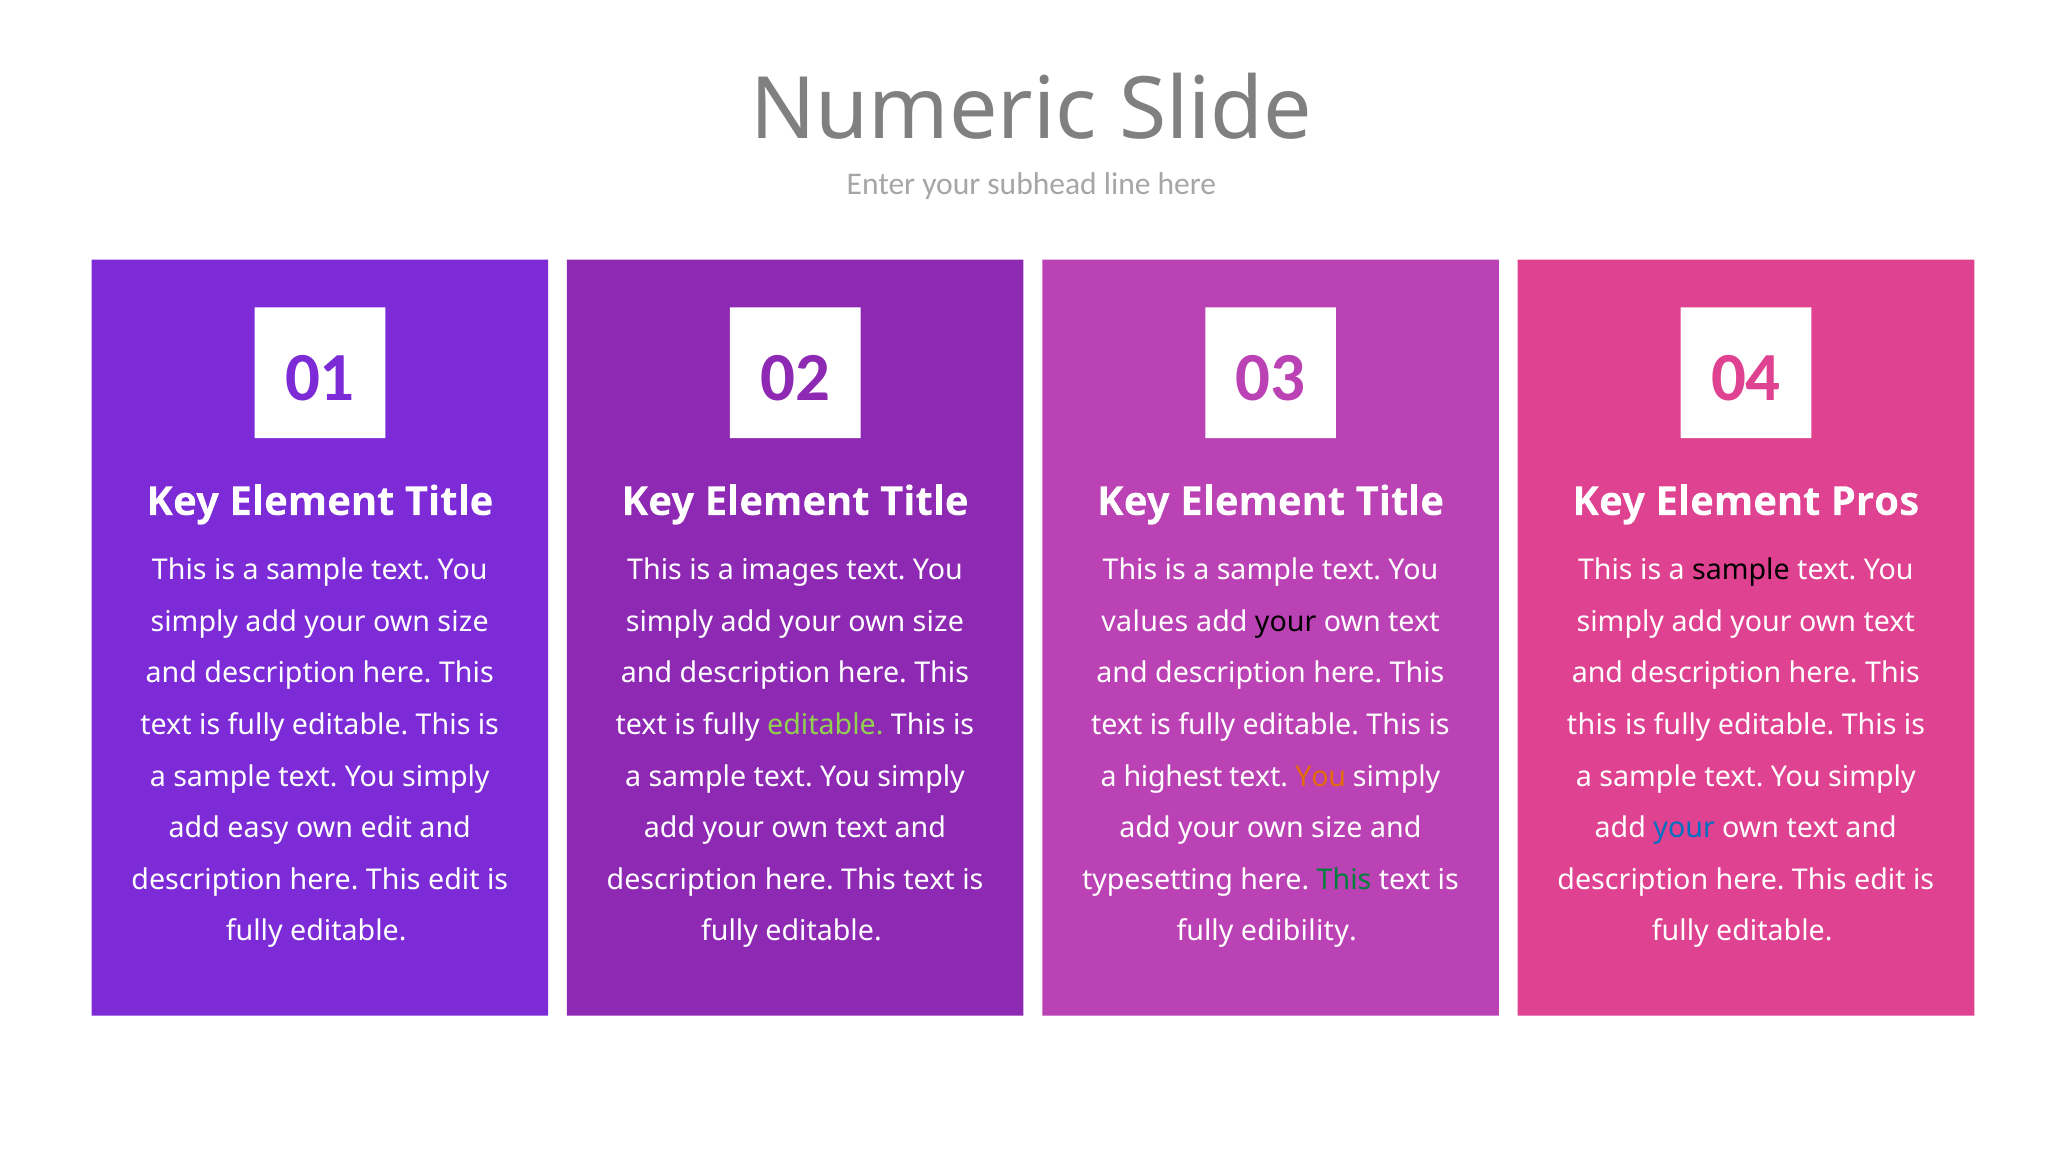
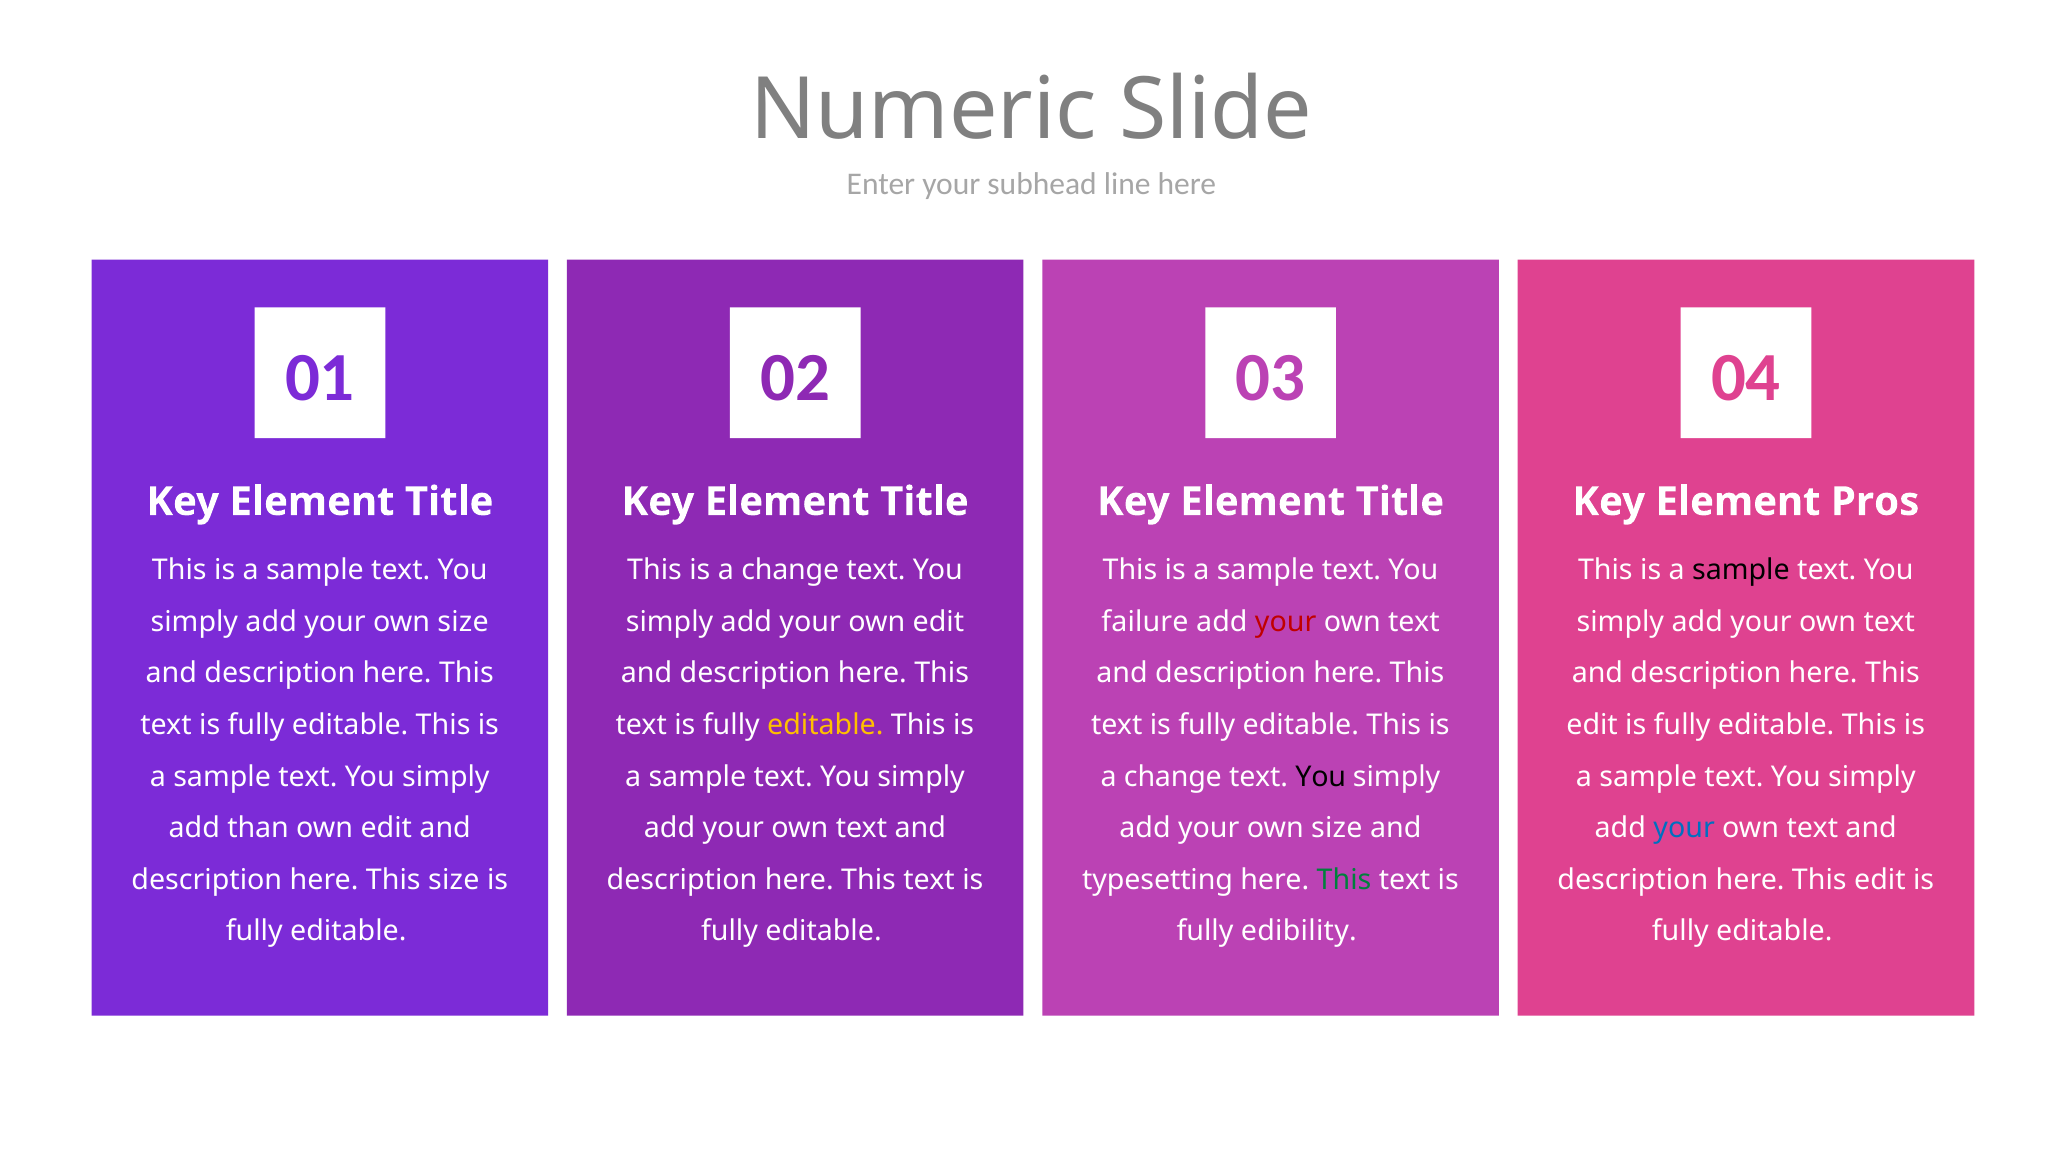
images: images -> change (790, 570)
size: size -> edit (938, 622)
values: values -> failure (1145, 622)
your colour: black -> red (1286, 622)
editable colour: light green -> yellow (825, 725)
this: this -> edit (1592, 725)
highest: highest -> change (1173, 777)
You colour: orange -> black (1321, 777)
easy: easy -> than (258, 828)
edit: edit -> size (454, 880)
